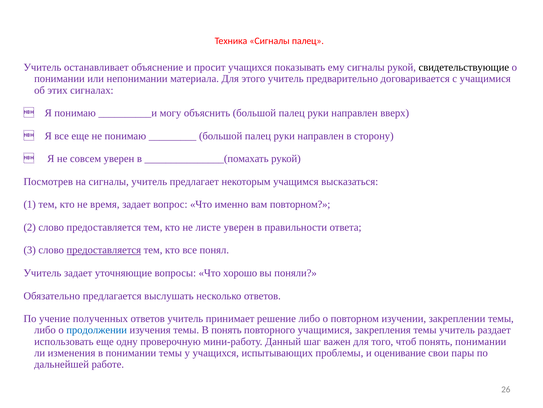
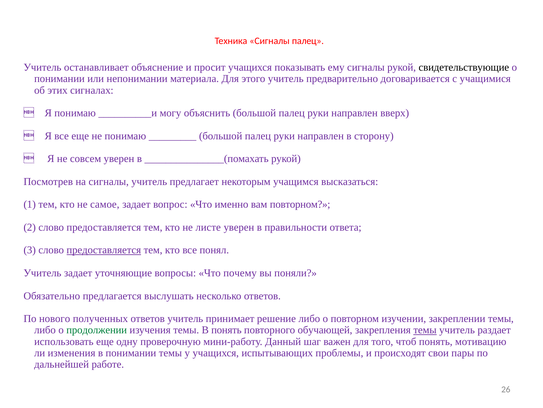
время: время -> самое (105, 204)
хорошо: хорошо -> почему (240, 273)
учение: учение -> нового (55, 318)
продолжении colour: blue -> green (97, 330)
повторного учащимися: учащимися -> обучающей (325, 330)
темы underline: none -> present (425, 330)
понять понимании: понимании -> мотивацию (481, 341)
оценивание: оценивание -> происходят (400, 352)
